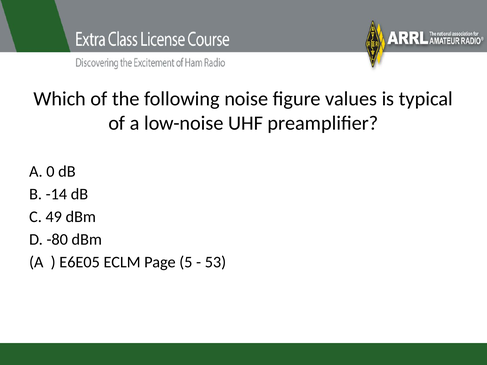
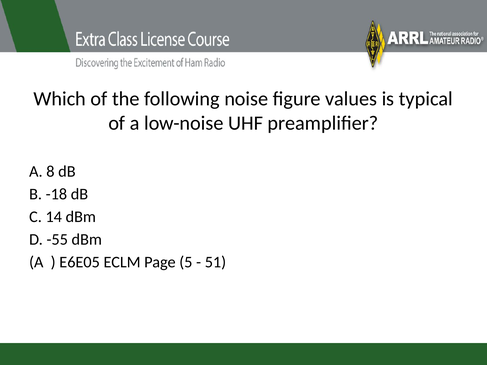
0: 0 -> 8 (50, 172)
-14: -14 -> -18 (56, 194)
49: 49 -> 14 (54, 217)
-80: -80 -> -55 (57, 240)
53: 53 -> 51 (215, 262)
